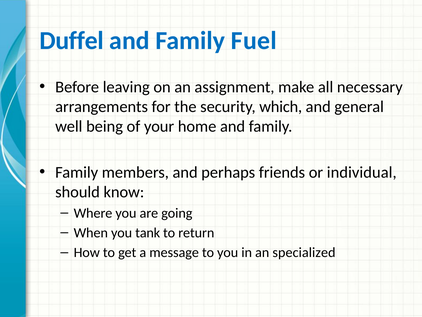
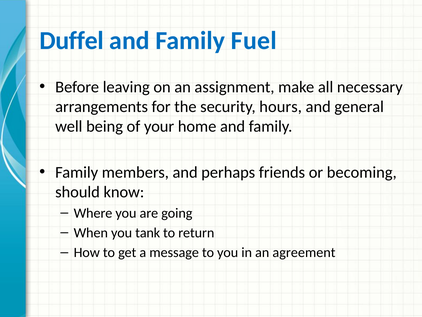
which: which -> hours (281, 107)
individual: individual -> becoming (362, 172)
specialized: specialized -> agreement (304, 252)
